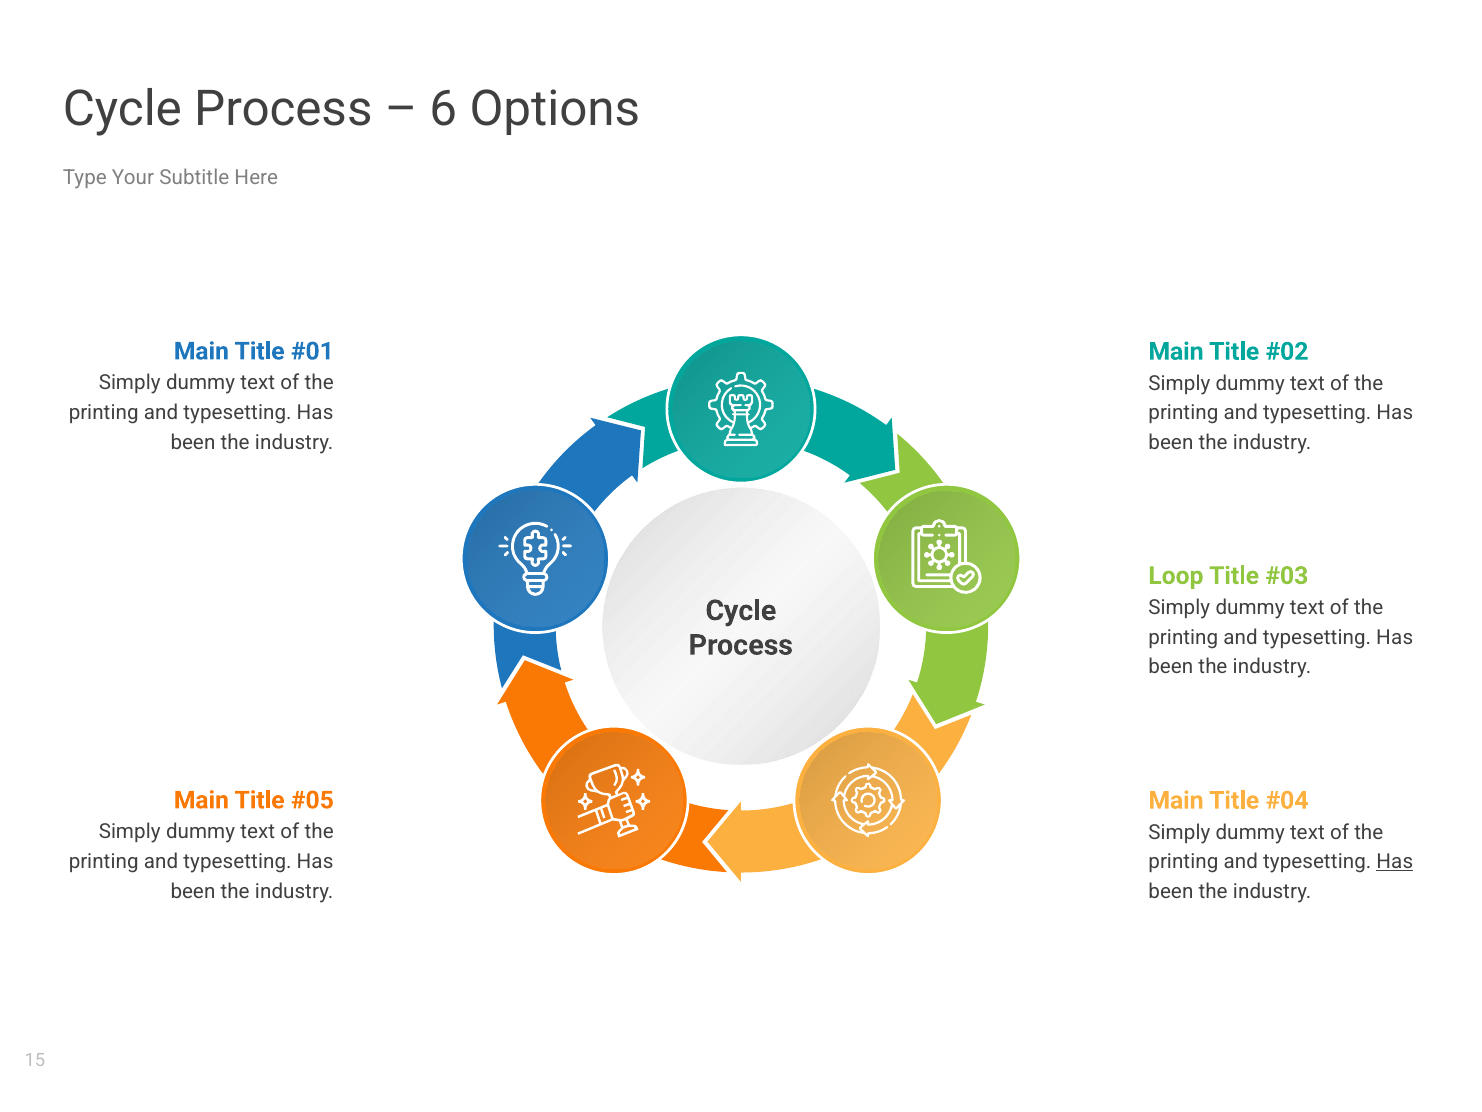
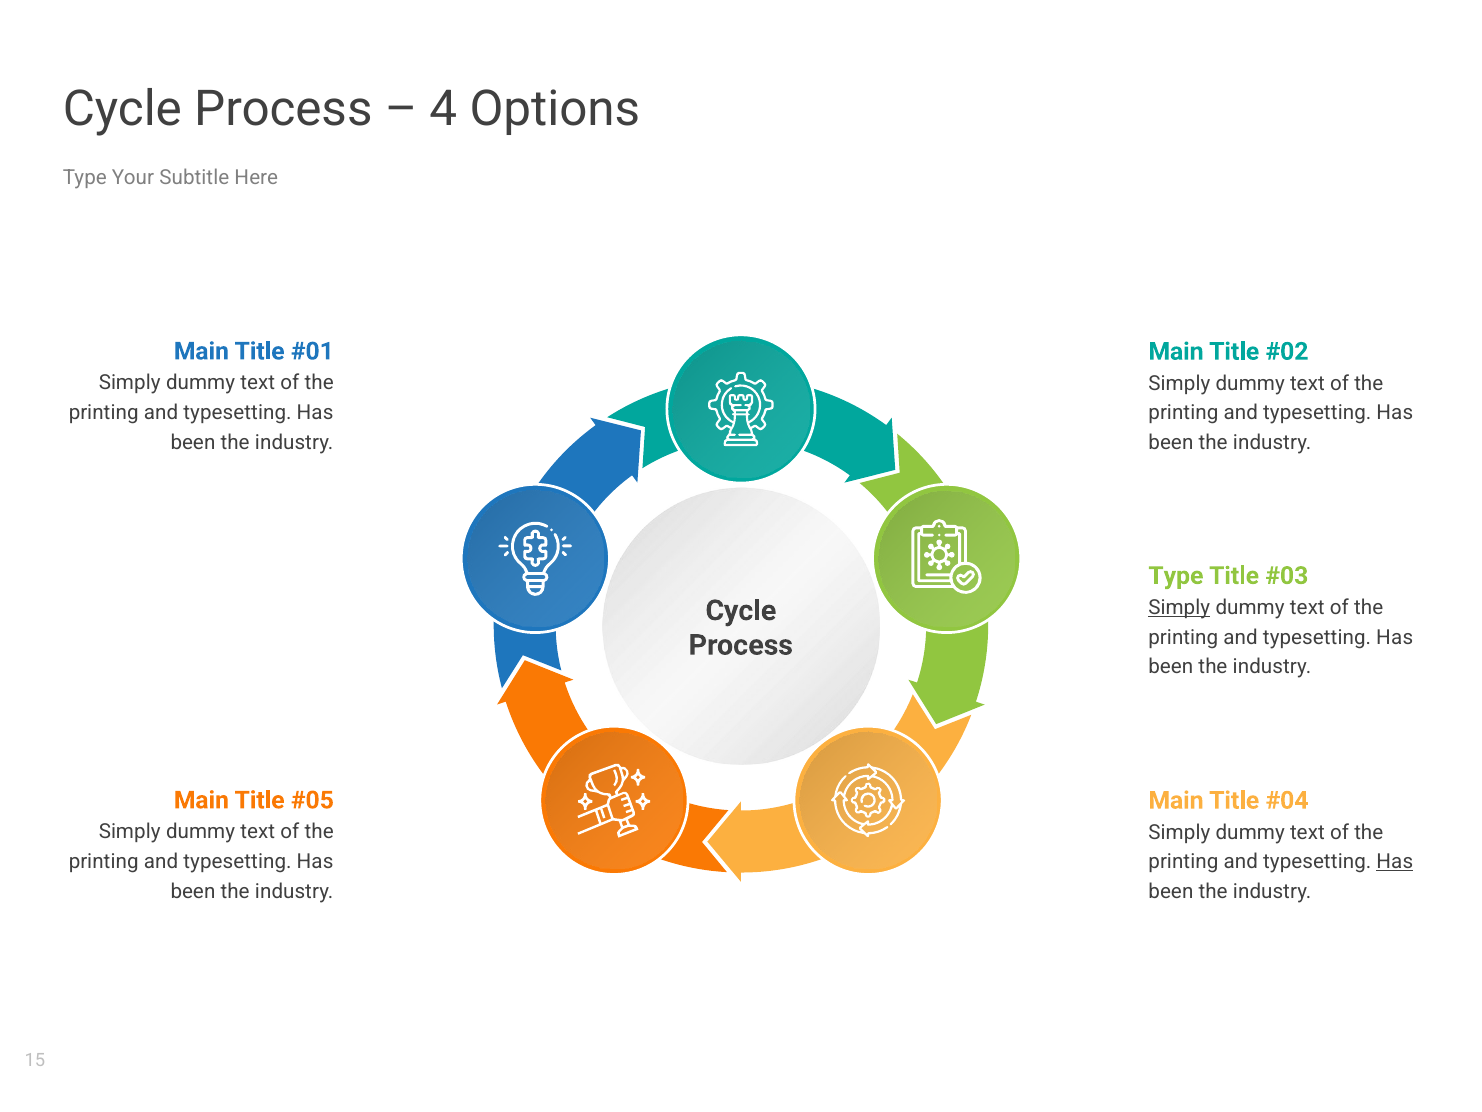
6: 6 -> 4 (443, 109)
Loop: Loop -> Type (1176, 576)
Simply underline: none -> present (1179, 607)
